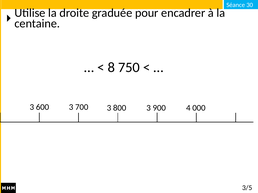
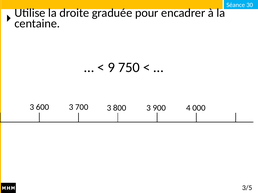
8: 8 -> 9 (111, 68)
